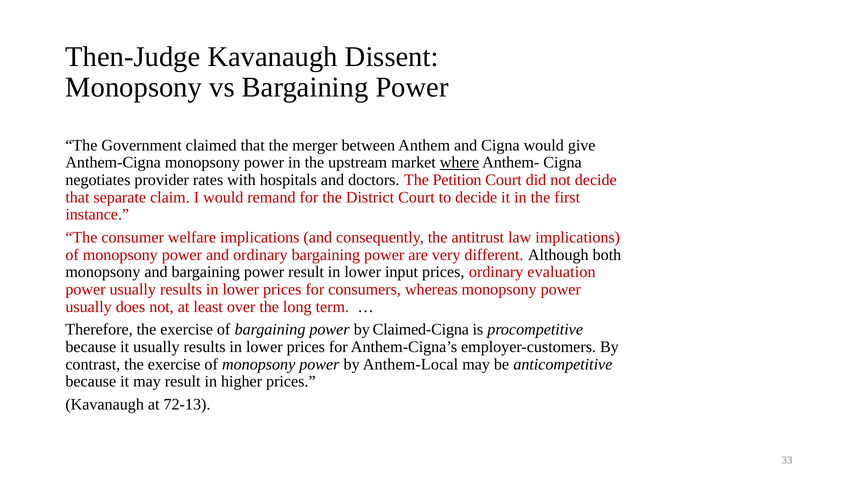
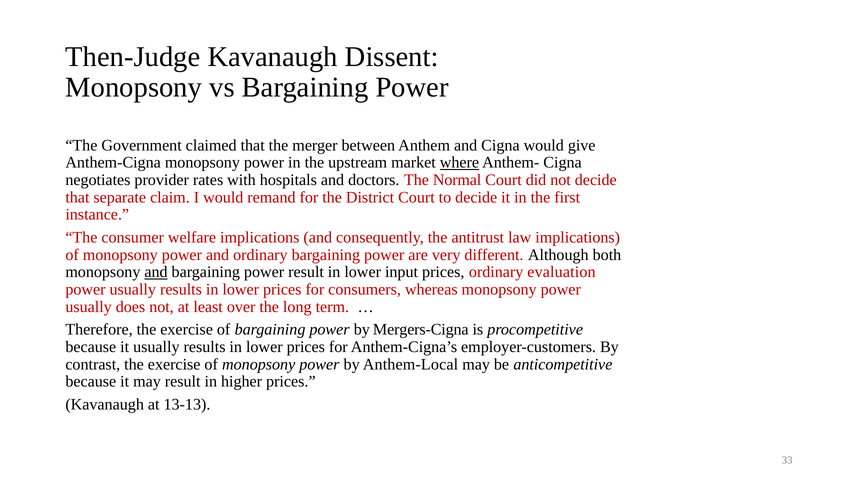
Petition: Petition -> Normal (457, 180)
and underline: none -> present (156, 272)
Claimed-Cigna: Claimed-Cigna -> Mergers-Cigna (421, 330)
72-13: 72-13 -> 13-13 (187, 405)
